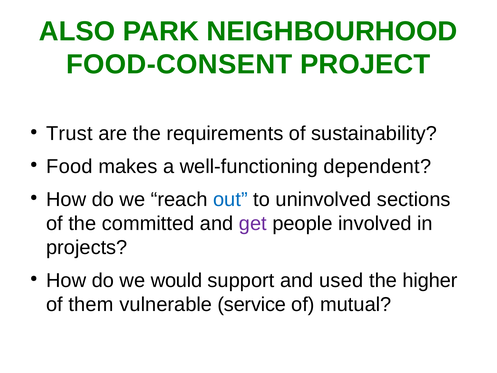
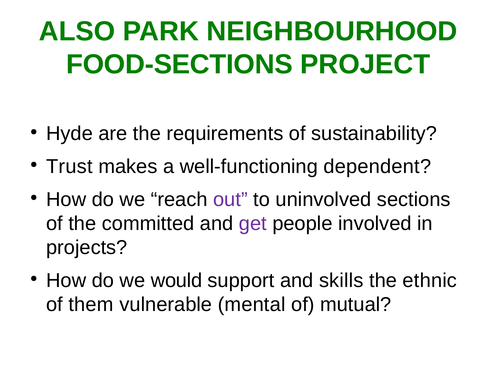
FOOD-CONSENT: FOOD-CONSENT -> FOOD-SECTIONS (179, 64)
Trust: Trust -> Hyde (70, 134)
Food: Food -> Trust (69, 166)
out colour: blue -> purple (230, 199)
used: used -> skills (341, 280)
higher: higher -> ethnic (430, 280)
service: service -> mental (252, 304)
